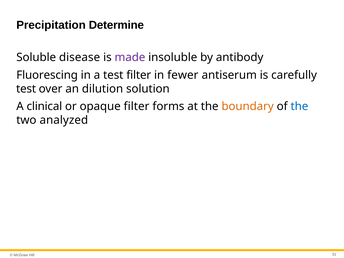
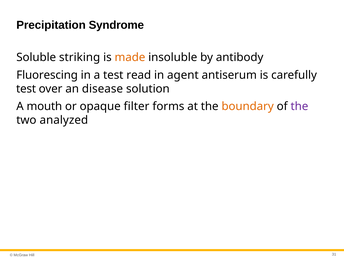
Determine: Determine -> Syndrome (116, 25)
disease: disease -> striking (80, 57)
made colour: purple -> orange (130, 57)
test filter: filter -> read (139, 75)
fewer: fewer -> agent (183, 75)
dilution: dilution -> disease (102, 89)
clinical: clinical -> mouth (44, 106)
the colour: blue -> purple (299, 106)
